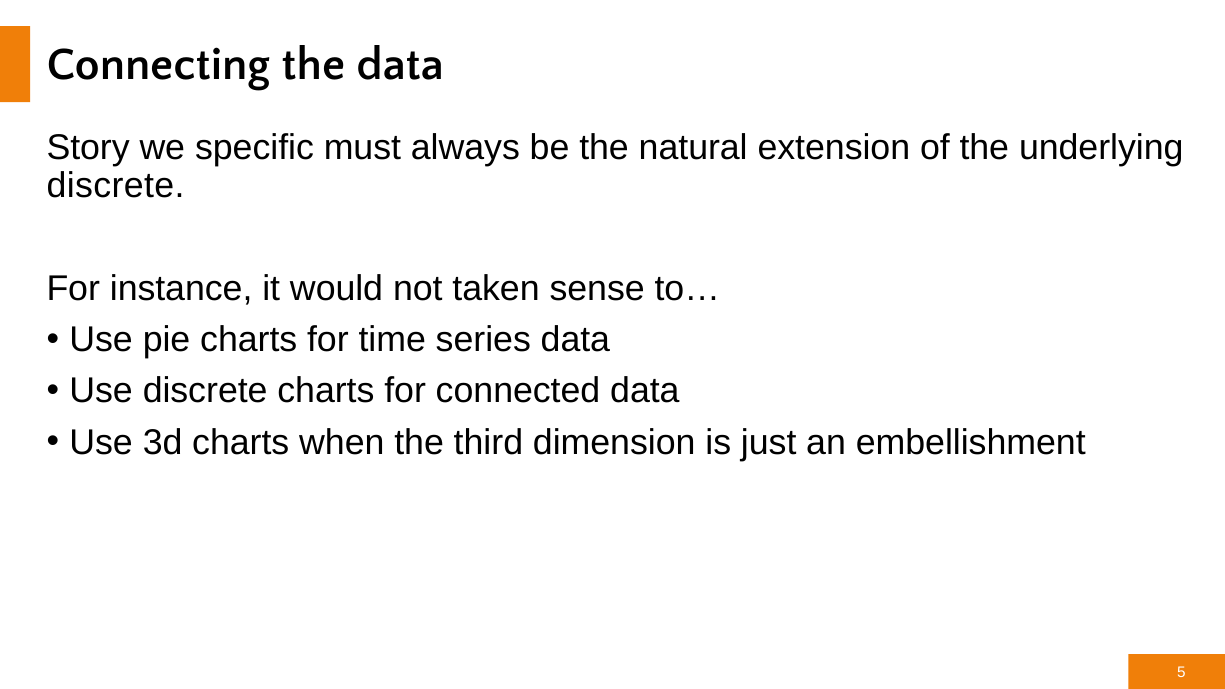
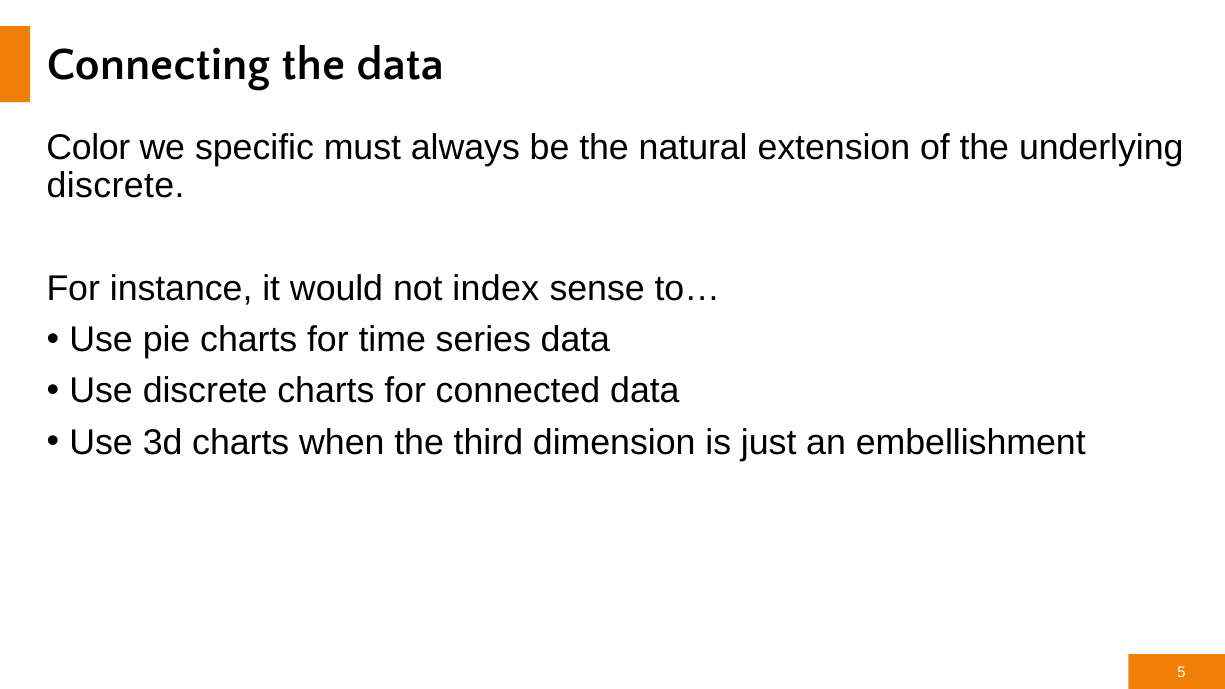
Story: Story -> Color (88, 148)
taken: taken -> index (496, 289)
